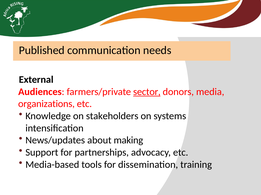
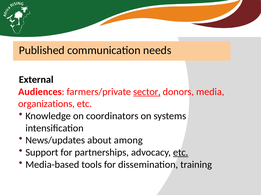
stakeholders: stakeholders -> coordinators (112, 116)
making: making -> among (128, 141)
etc underline: none -> present (181, 153)
